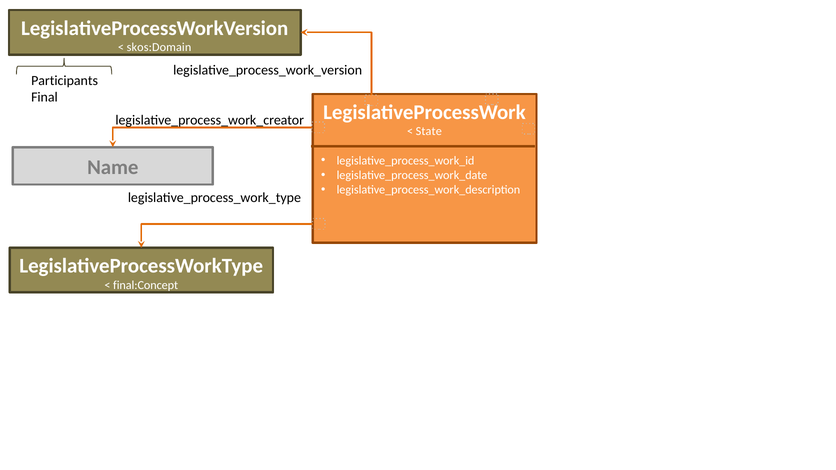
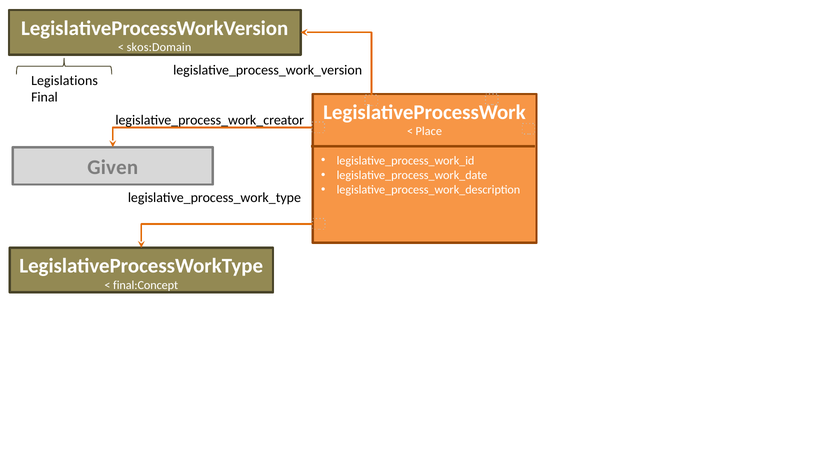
Participants: Participants -> Legislations (64, 81)
State: State -> Place (429, 131)
Name: Name -> Given (113, 167)
